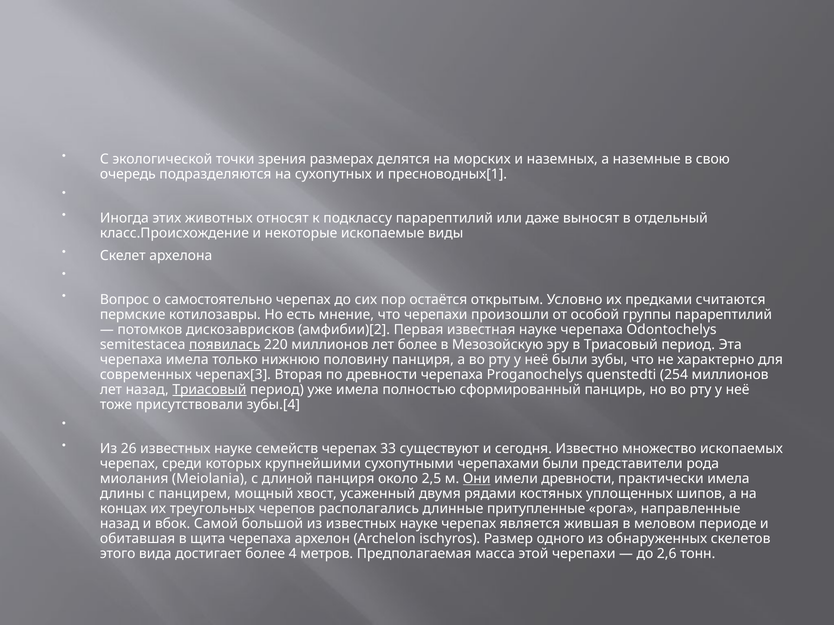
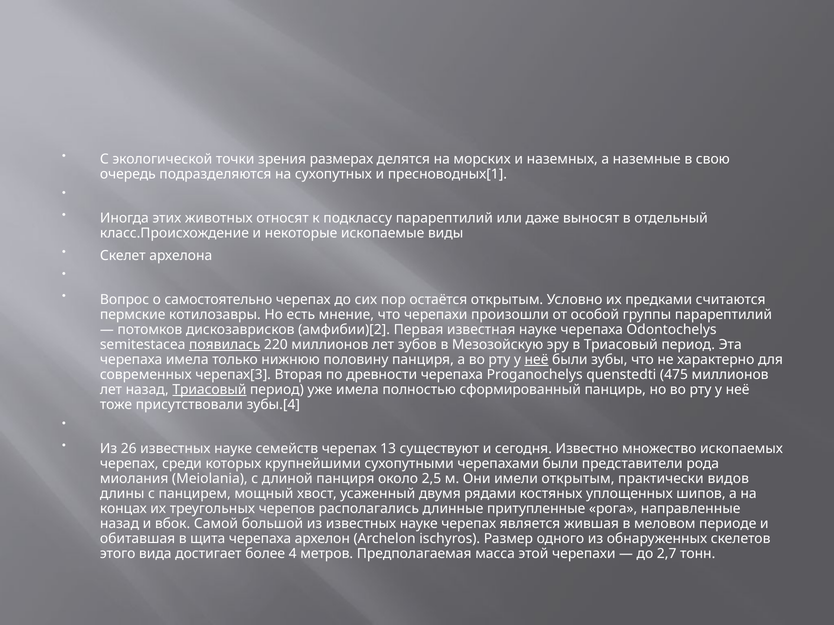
лет более: более -> зубов (417, 345)
неё underline: none -> present (536, 360)
254: 254 -> 475 (674, 375)
33: 33 -> 13 (388, 449)
Они underline: present -> none (477, 479)
имели древности: древности -> открытым (578, 479)
практически имела: имела -> видов (728, 479)
2,6: 2,6 -> 2,7 (667, 554)
